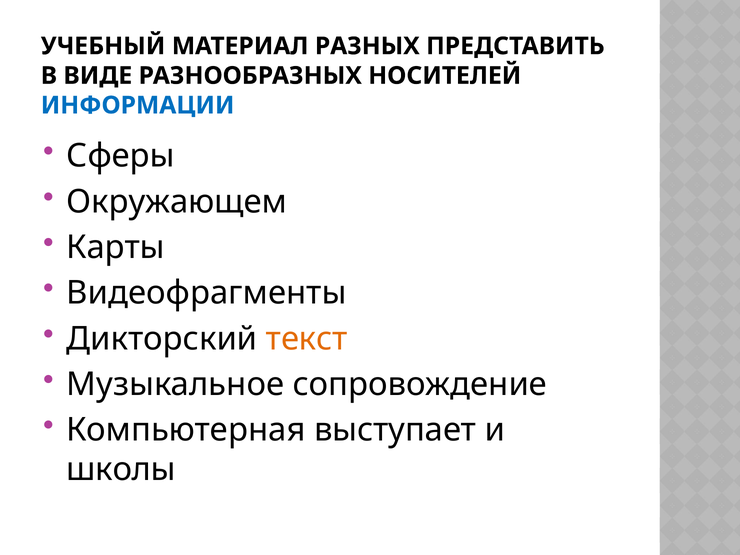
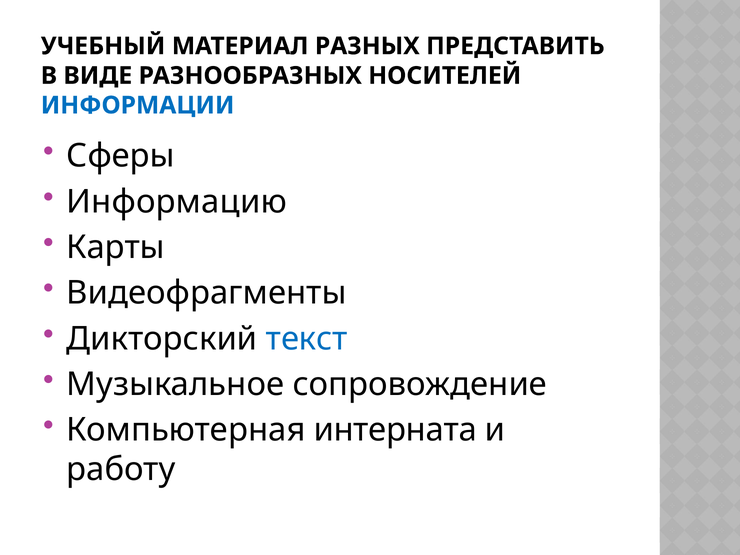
Окружающем: Окружающем -> Информацию (177, 202)
текст colour: orange -> blue (307, 339)
выступает: выступает -> интерната (395, 430)
школы: школы -> работу (121, 470)
